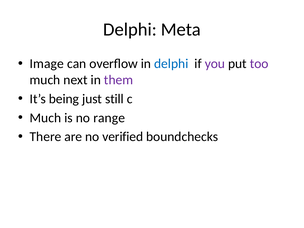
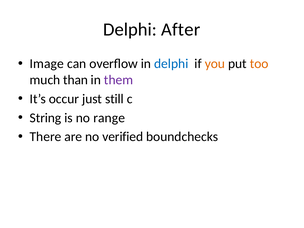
Meta: Meta -> After (181, 29)
you colour: purple -> orange (215, 64)
too colour: purple -> orange (259, 64)
next: next -> than (76, 80)
being: being -> occur (64, 99)
Much: Much -> String (45, 118)
